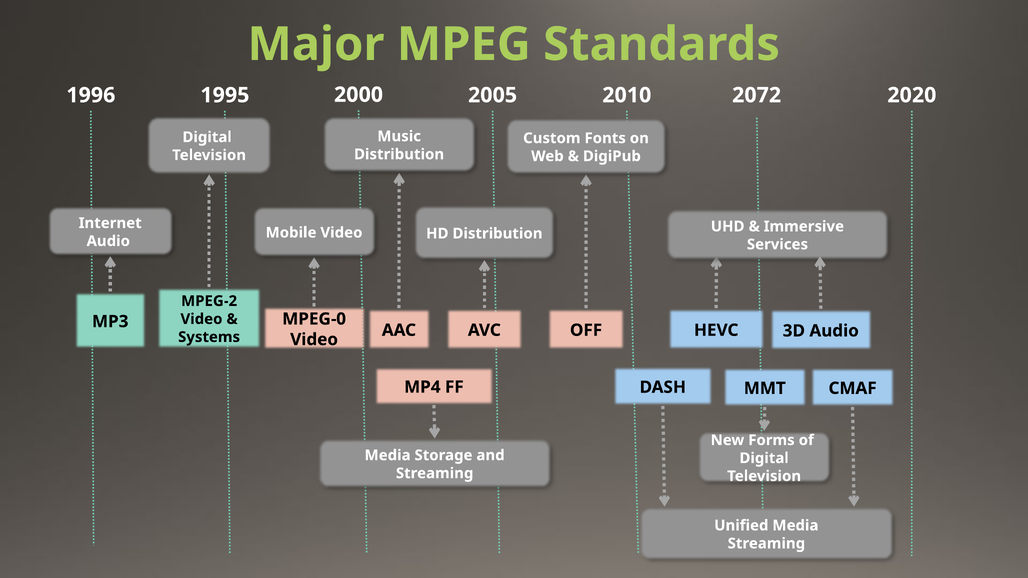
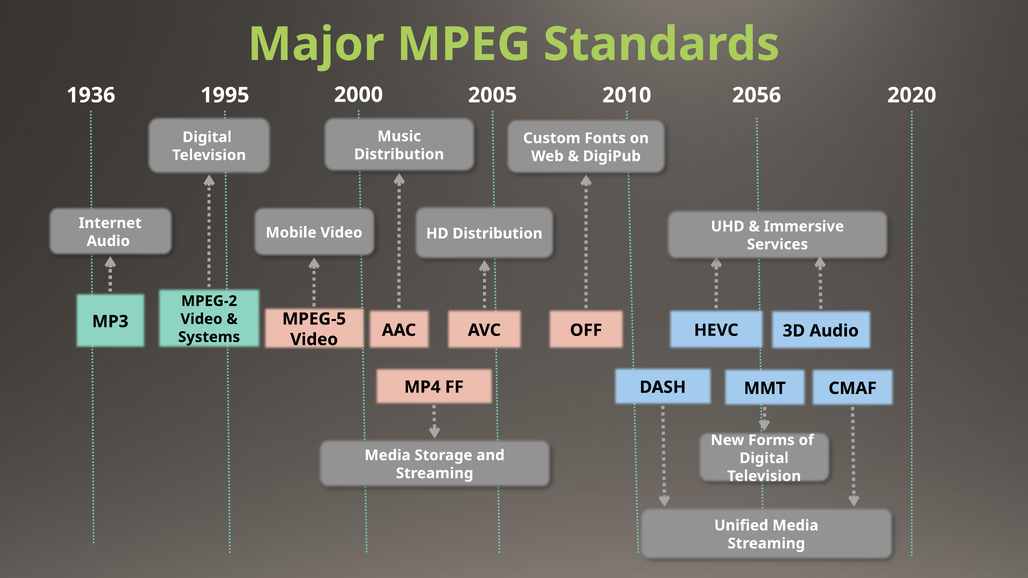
1996: 1996 -> 1936 (91, 95)
2072: 2072 -> 2056 (757, 95)
MPEG-0: MPEG-0 -> MPEG-5 (314, 319)
